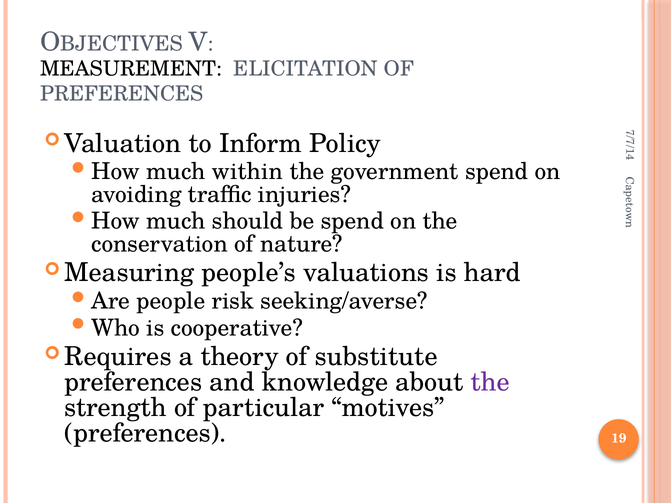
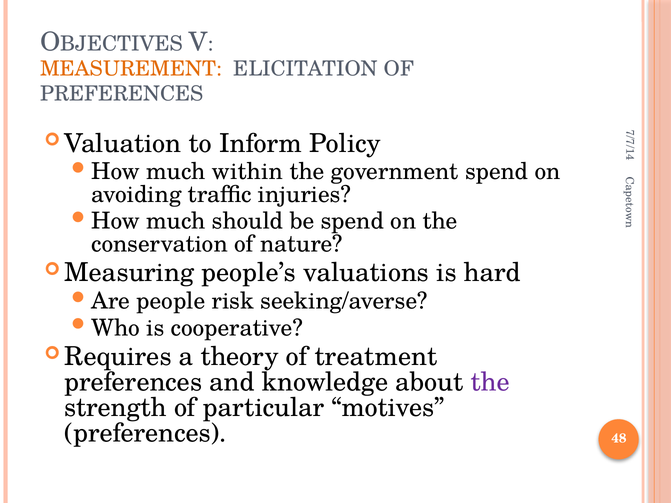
MEASUREMENT colour: black -> orange (131, 69)
substitute: substitute -> treatment (376, 357)
19: 19 -> 48 (619, 439)
